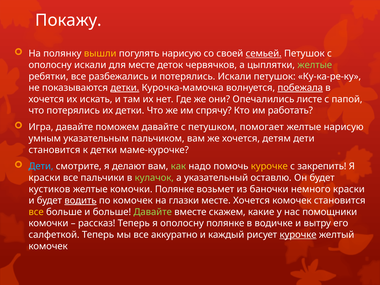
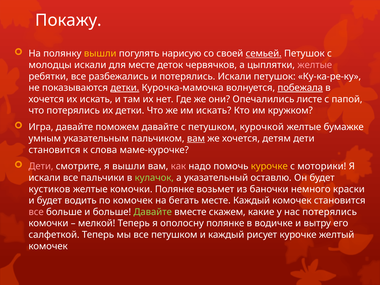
ополосну: ополосну -> молодцы (50, 65)
желтые colour: light green -> pink (315, 65)
им спрячу: спрячу -> искать (214, 111)
работать: работать -> кружком (290, 111)
помогает: помогает -> курочкой (262, 127)
желтые нарисую: нарисую -> бумажке (344, 127)
вам underline: none -> present (196, 138)
к детки: детки -> слова (104, 150)
Дети colour: light blue -> pink (41, 166)
я делают: делают -> вышли (129, 166)
как colour: light green -> pink (178, 166)
закрепить: закрепить -> моторики (322, 166)
краски: краски -> искали (45, 178)
водить underline: present -> none (80, 201)
глазки: глазки -> бегать (184, 201)
месте Хочется: Хочется -> Каждый (252, 201)
все colour: yellow -> pink (36, 212)
нас помощники: помощники -> потерялись (330, 212)
рассказ: рассказ -> мелкой (97, 223)
все аккуратно: аккуратно -> петушком (174, 235)
курочке underline: present -> none (298, 235)
